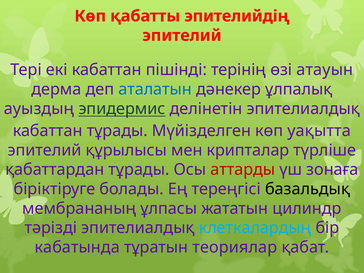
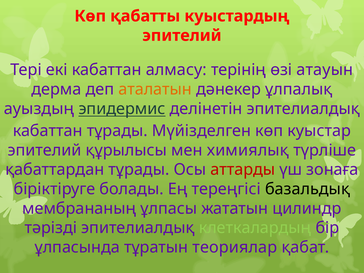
эпителийдің: эпителийдің -> куыстардың (237, 16)
пішінді: пішінді -> алмасу (176, 70)
аталатын colour: blue -> orange (155, 89)
уақытта: уақытта -> куыстар (319, 131)
крипталар: крипталар -> химиялық (248, 150)
клеткалардың colour: light blue -> light green (255, 228)
кабатында: кабатында -> ұлпасында (77, 247)
